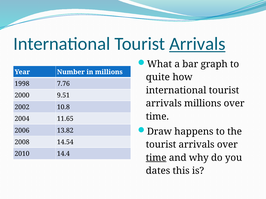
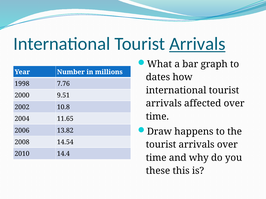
quite: quite -> dates (158, 77)
arrivals millions: millions -> affected (203, 104)
time underline: present -> none (156, 158)
dates: dates -> these (158, 171)
